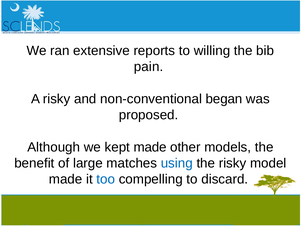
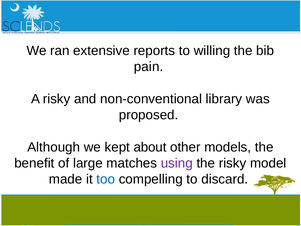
began: began -> library (224, 99)
kept made: made -> about (150, 147)
using colour: blue -> purple (177, 163)
